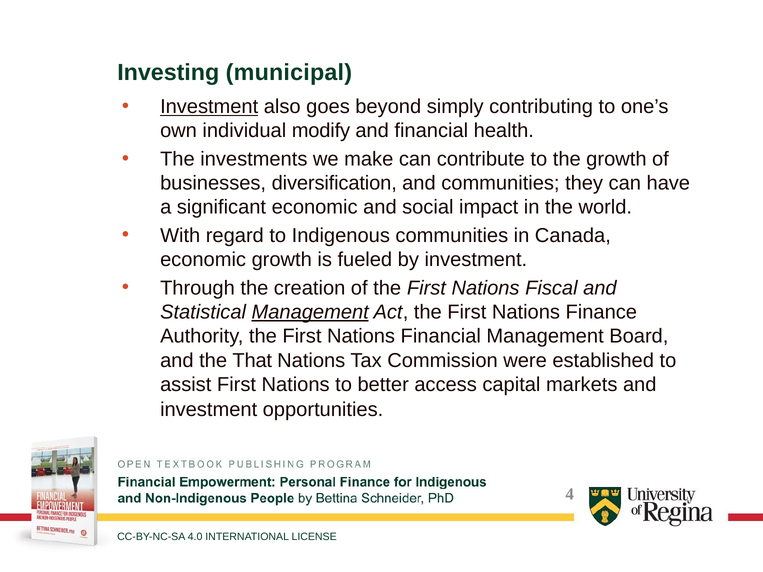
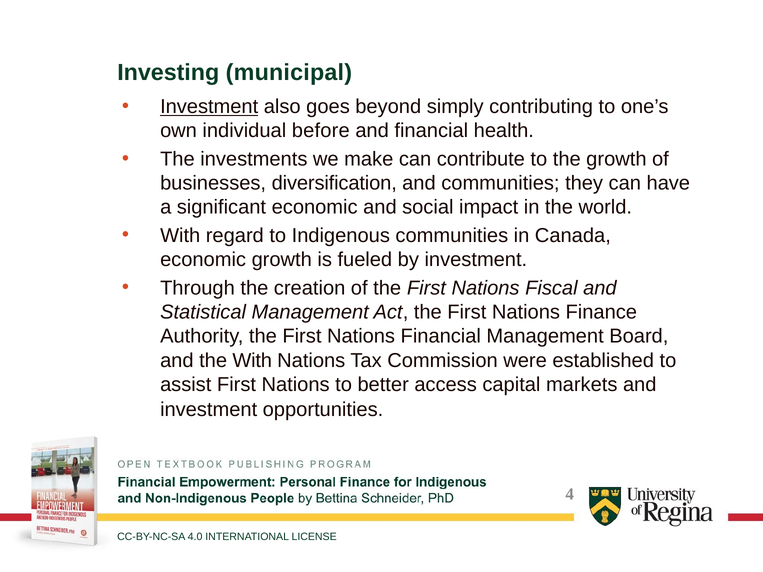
modify: modify -> before (321, 131)
Management underline: present -> none (310, 312)
the That: That -> With (252, 361)
